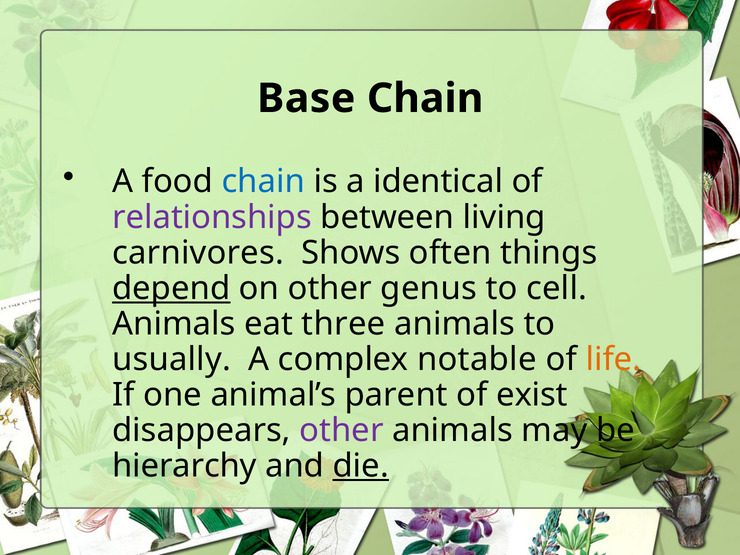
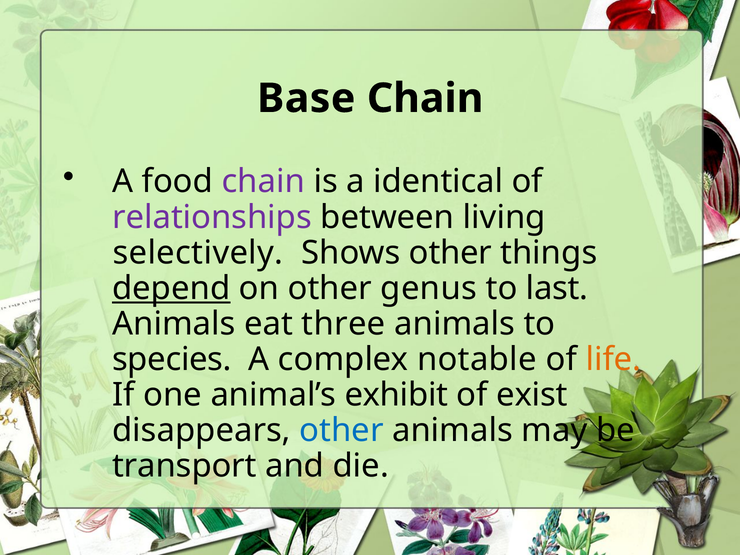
chain colour: blue -> purple (263, 182)
carnivores: carnivores -> selectively (198, 253)
Shows often: often -> other (450, 253)
cell: cell -> last (557, 288)
usually: usually -> species (172, 359)
parent: parent -> exhibit (396, 395)
other colour: purple -> blue (341, 430)
hierarchy: hierarchy -> transport (184, 466)
die underline: present -> none (361, 466)
